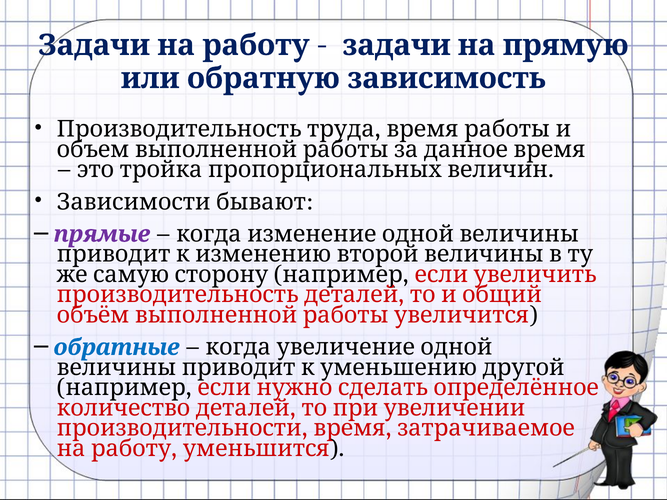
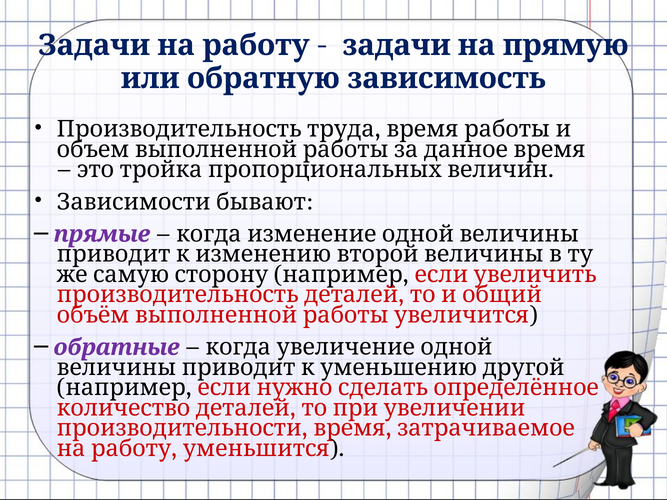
обратные colour: blue -> purple (117, 347)
